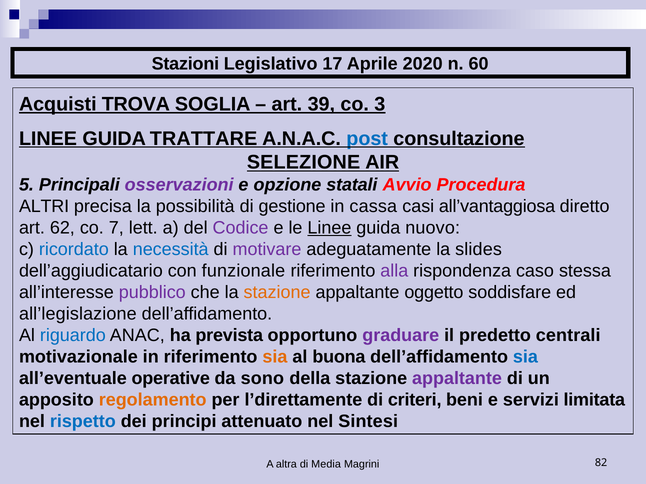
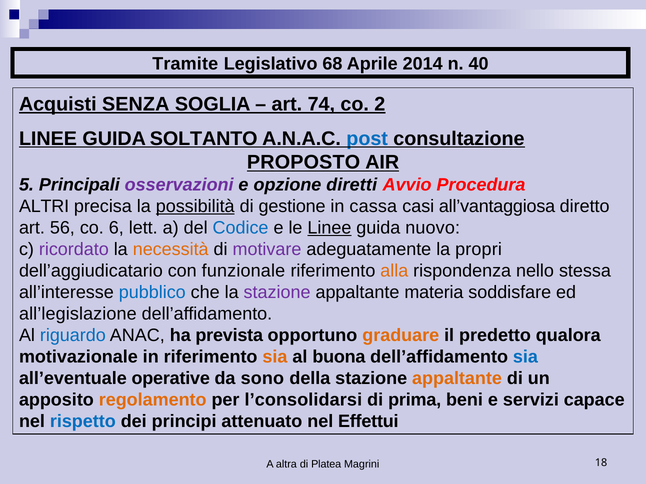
Stazioni: Stazioni -> Tramite (185, 64)
17: 17 -> 68 (332, 64)
2020: 2020 -> 2014 (423, 64)
60: 60 -> 40 (479, 64)
TROVA: TROVA -> SENZA (136, 104)
39: 39 -> 74 (321, 104)
3: 3 -> 2 (380, 104)
TRATTARE: TRATTARE -> SOLTANTO (204, 139)
SELEZIONE: SELEZIONE -> PROPOSTO (304, 162)
statali: statali -> diretti (352, 185)
possibilità underline: none -> present (195, 206)
62: 62 -> 56 (62, 228)
7: 7 -> 6 (116, 228)
Codice colour: purple -> blue (241, 228)
ricordato colour: blue -> purple (74, 249)
necessità colour: blue -> orange (171, 249)
slides: slides -> propri (479, 249)
alla colour: purple -> orange (394, 271)
caso: caso -> nello (535, 271)
pubblico colour: purple -> blue (152, 293)
stazione colour: orange -> purple (277, 293)
oggetto: oggetto -> materia (434, 293)
graduare colour: purple -> orange (401, 336)
centrali: centrali -> qualora (568, 336)
appaltante colour: purple -> orange (457, 379)
l’direttamente: l’direttamente -> l’consolidarsi (303, 400)
criteri: criteri -> prima (415, 400)
limitata: limitata -> capace (594, 400)
Sintesi: Sintesi -> Effettui (368, 422)
Media: Media -> Platea (326, 465)
82: 82 -> 18 (601, 463)
